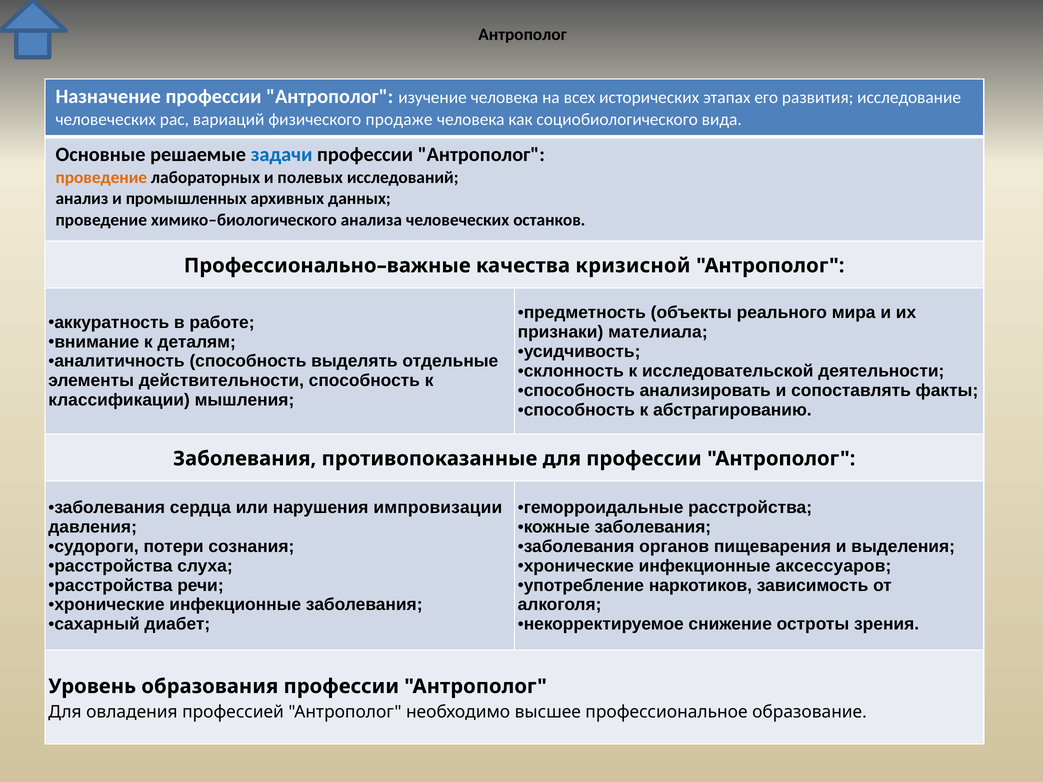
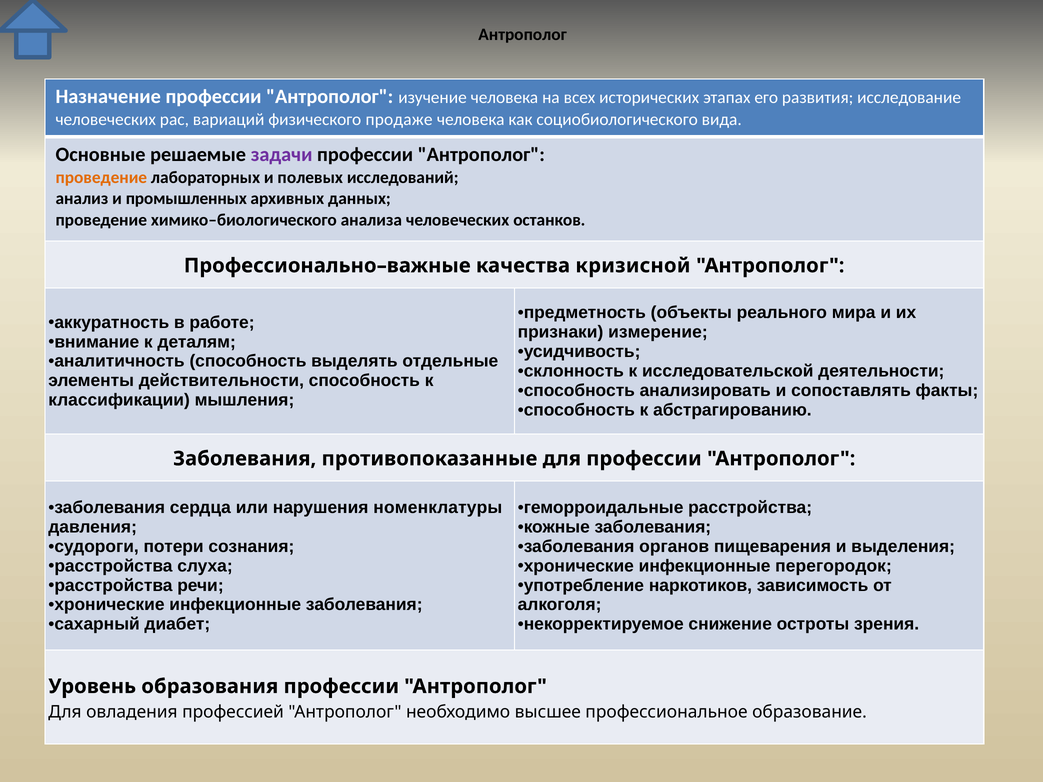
задачи colour: blue -> purple (282, 155)
мателиала: мателиала -> измерение (658, 332)
импровизации: импровизации -> номенклатуры (438, 508)
аксессуаров: аксессуаров -> перегородок (834, 566)
